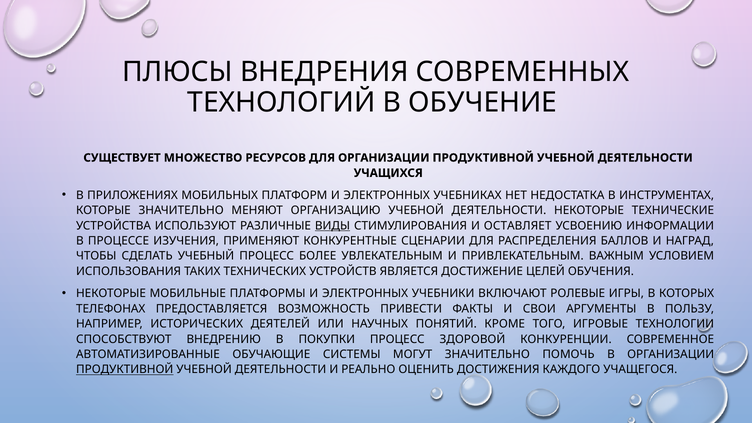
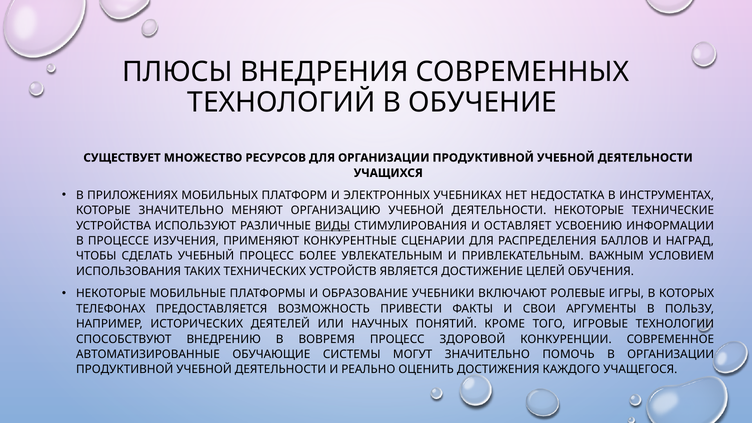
ПЛАТФОРМЫ И ЭЛЕКТРОННЫХ: ЭЛЕКТРОННЫХ -> ОБРАЗОВАНИЕ (365, 294)
ПОКУПКИ: ПОКУПКИ -> ВОВРЕМЯ (327, 339)
ПРОДУКТИВНОЙ underline: present -> none (125, 370)
